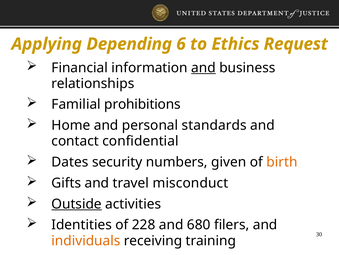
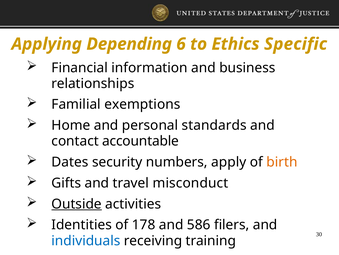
Request: Request -> Specific (296, 44)
and underline: present -> none (203, 68)
prohibitions: prohibitions -> exemptions (142, 104)
confidential: confidential -> accountable (141, 141)
given: given -> apply (229, 162)
228: 228 -> 178 (144, 224)
680: 680 -> 586 (199, 224)
individuals colour: orange -> blue (86, 240)
